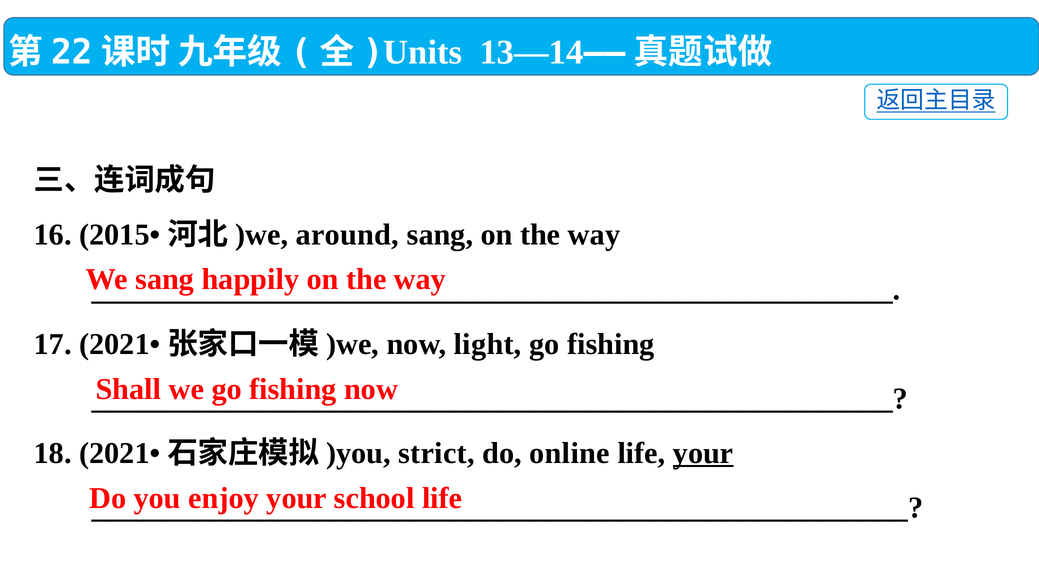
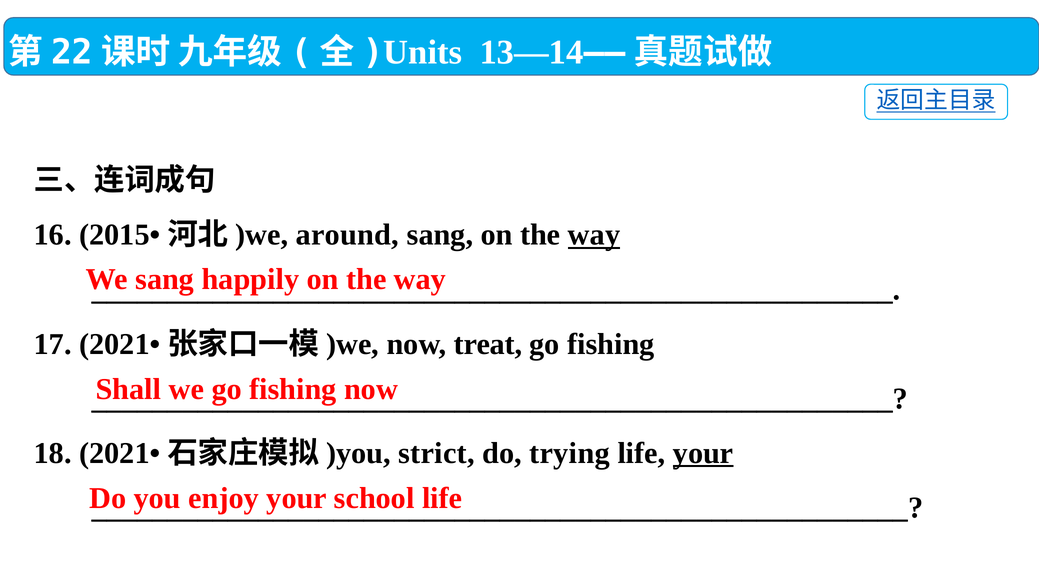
way underline: none -> present (594, 235)
light: light -> treat (488, 344)
online: online -> trying (570, 453)
